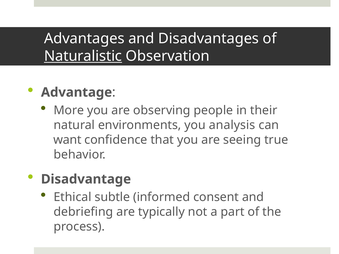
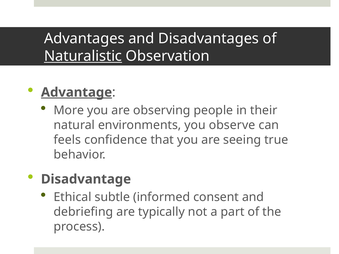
Advantage underline: none -> present (77, 92)
analysis: analysis -> observe (232, 125)
want: want -> feels (67, 140)
